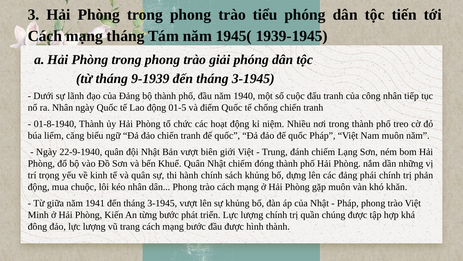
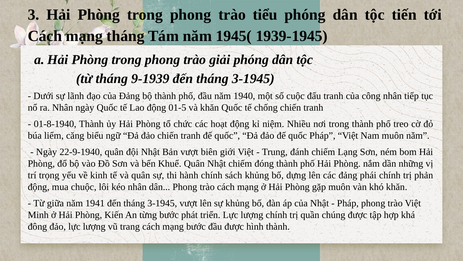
và điểm: điểm -> khăn (210, 107)
